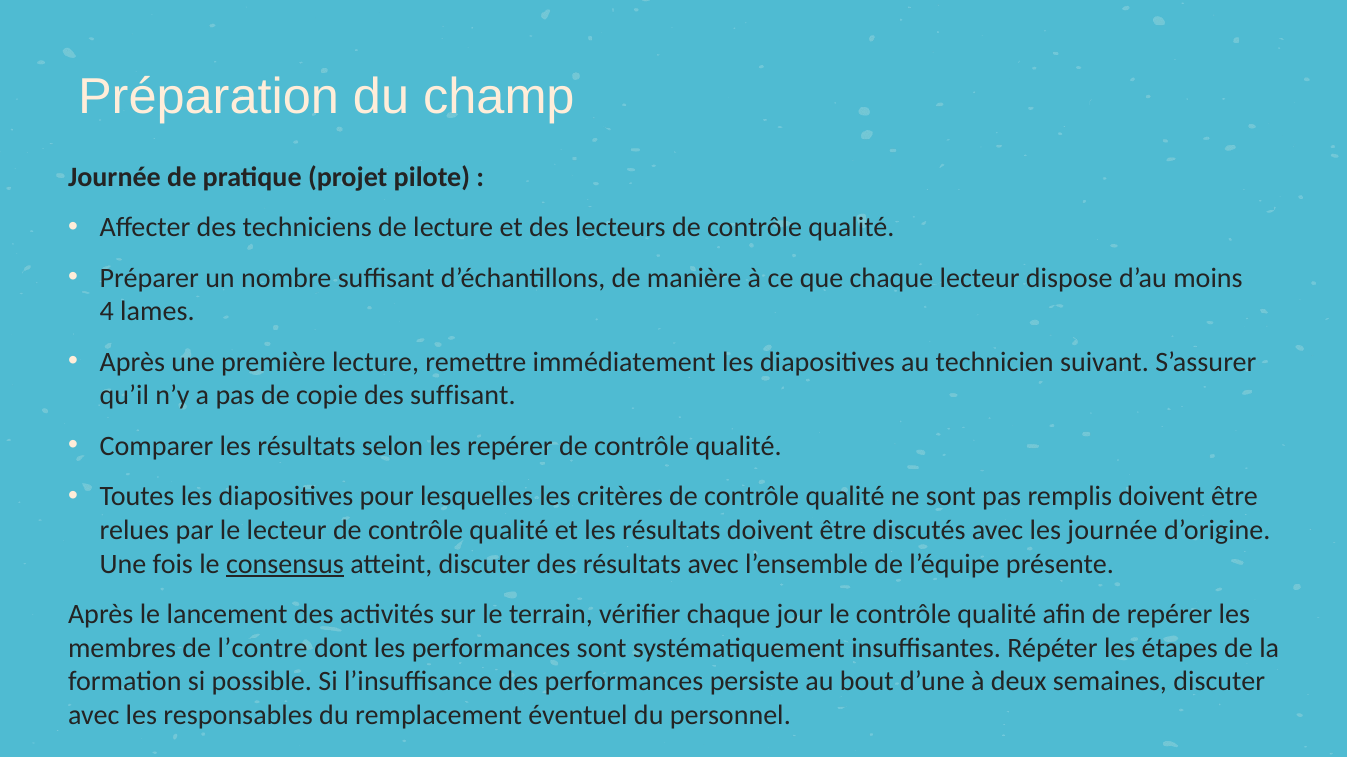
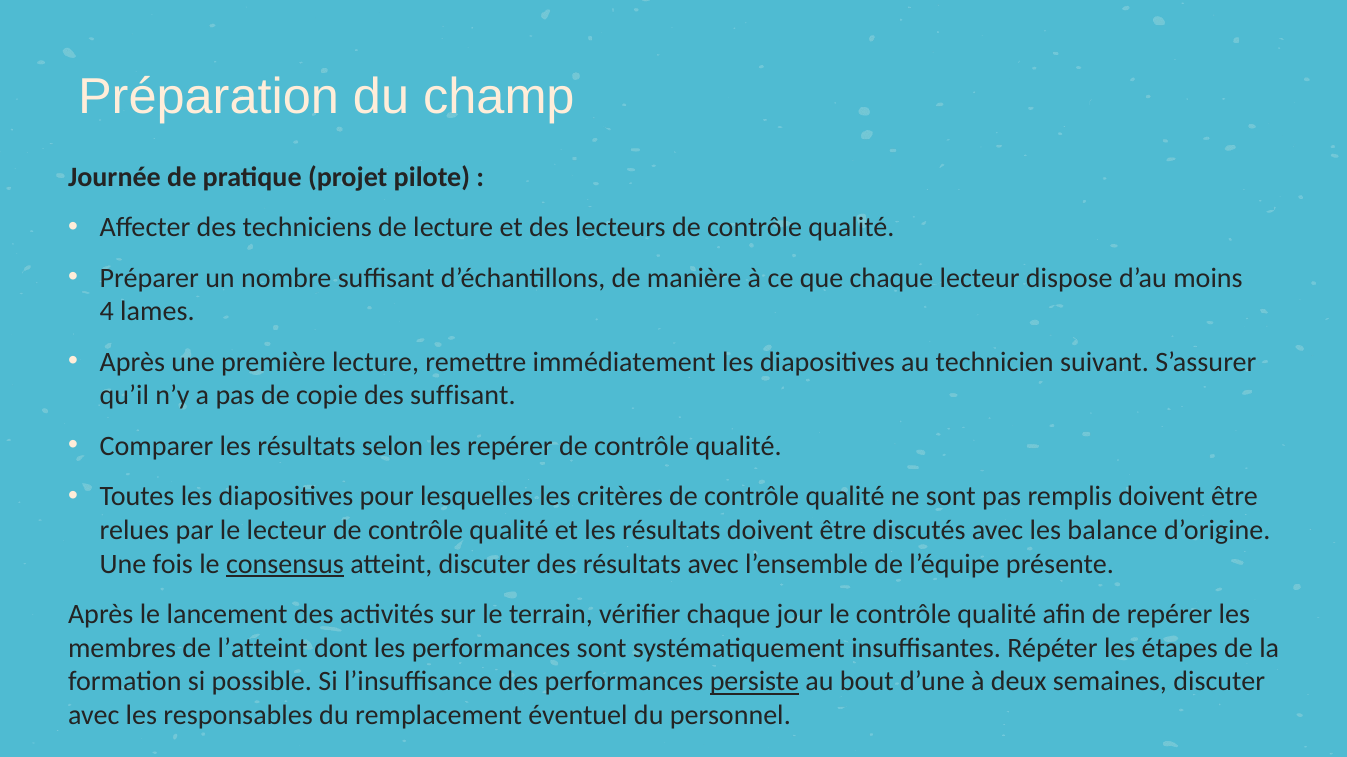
les journée: journée -> balance (1112, 531)
l’contre: l’contre -> l’atteint (263, 649)
persiste underline: none -> present (754, 682)
